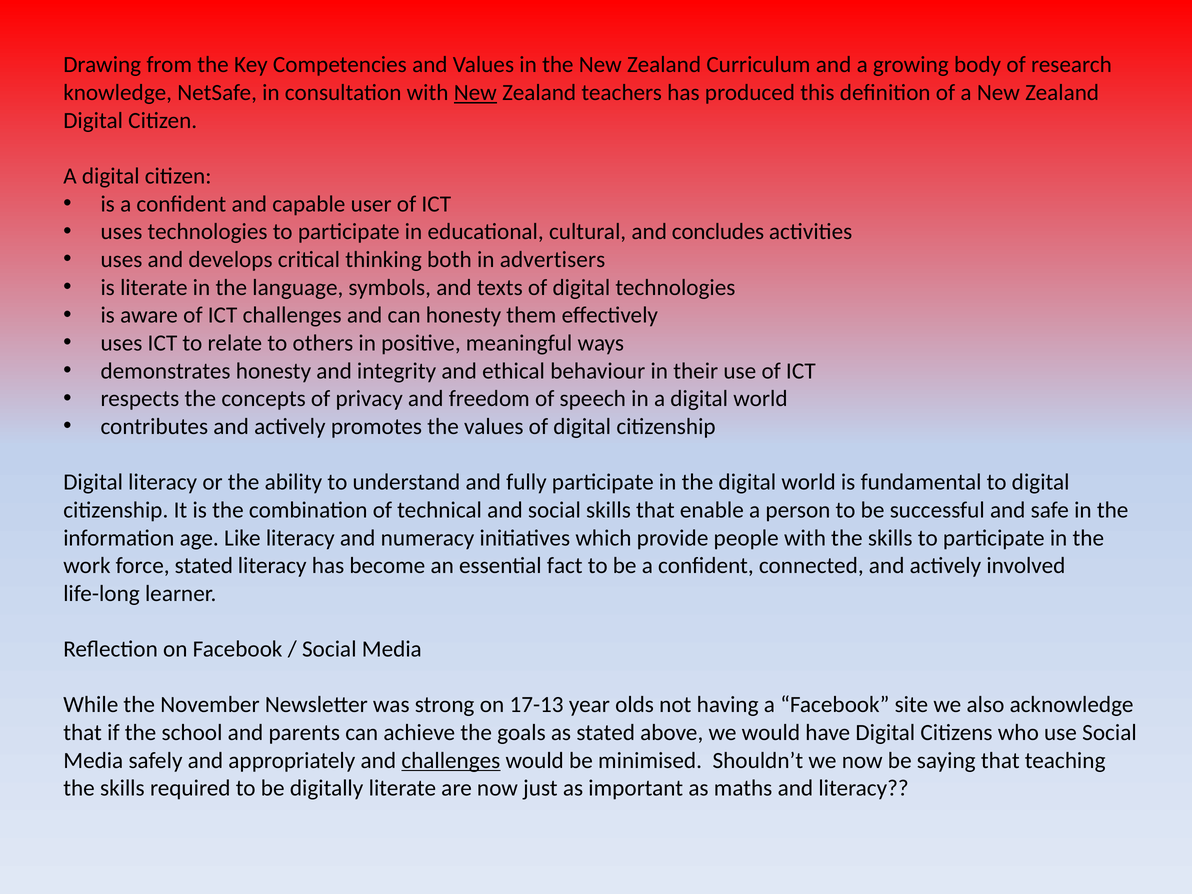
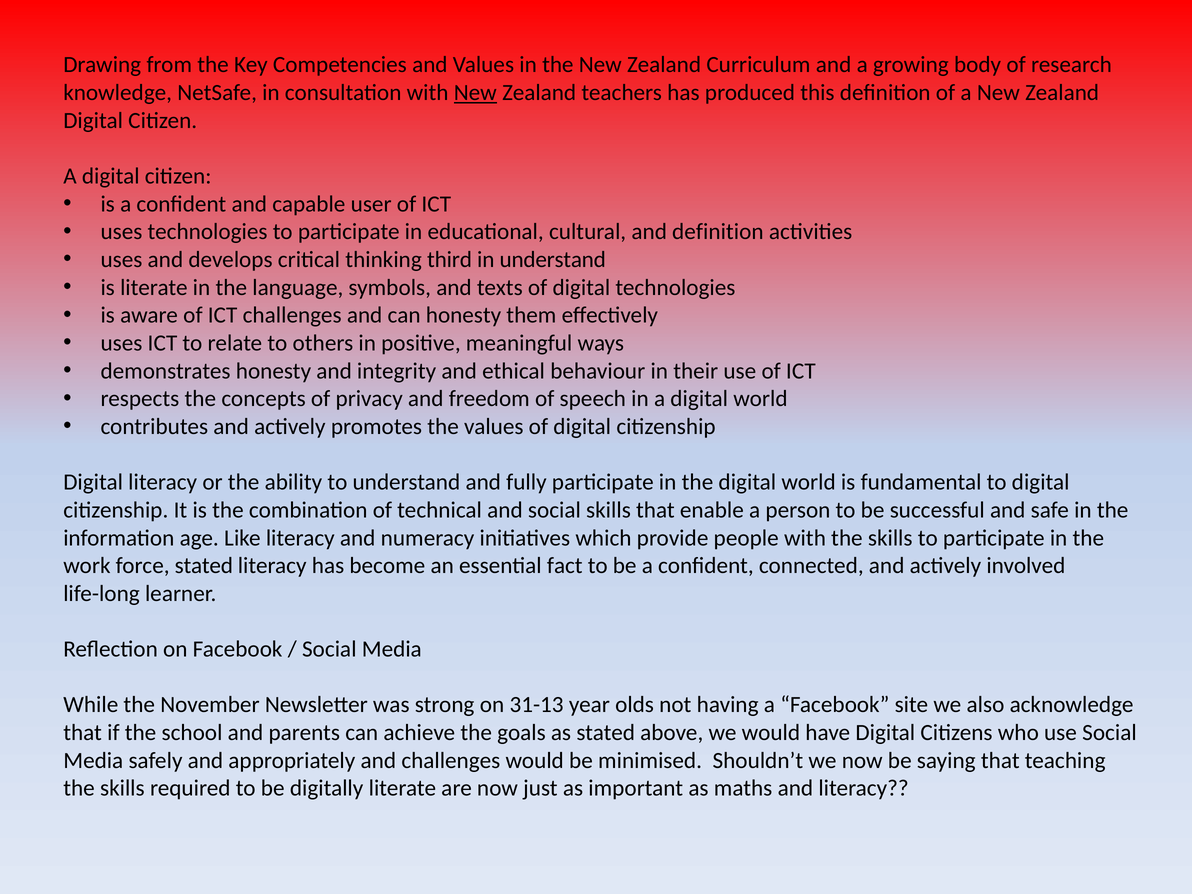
and concludes: concludes -> definition (718, 232)
both: both -> third (449, 260)
in advertisers: advertisers -> understand (553, 260)
17-13: 17-13 -> 31-13 (537, 705)
challenges underline: present -> none (451, 760)
